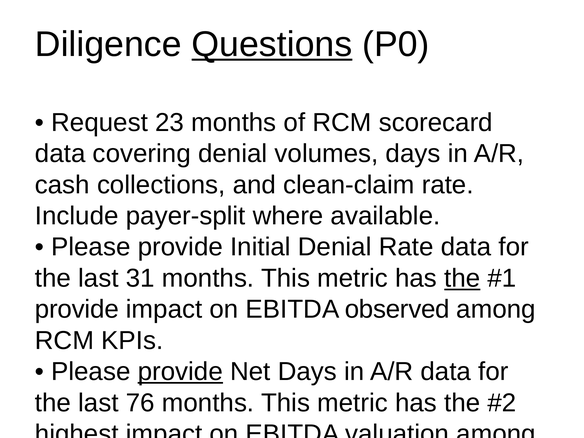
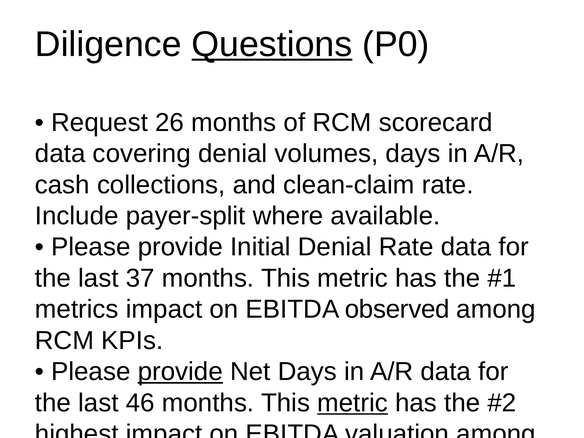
23: 23 -> 26 (170, 122)
31: 31 -> 37 (140, 278)
the underline: present -> none (462, 278)
provide: provide -> metrics (77, 309)
76: 76 -> 46 (140, 403)
metric underline: none -> present (353, 403)
